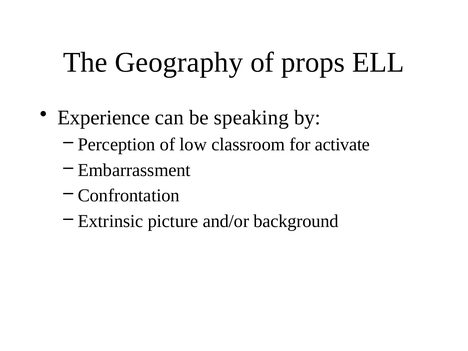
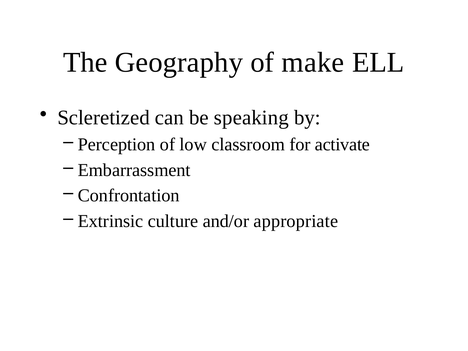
props: props -> make (313, 62)
Experience: Experience -> Scleretized (104, 118)
picture: picture -> culture (173, 221)
background: background -> appropriate (296, 221)
